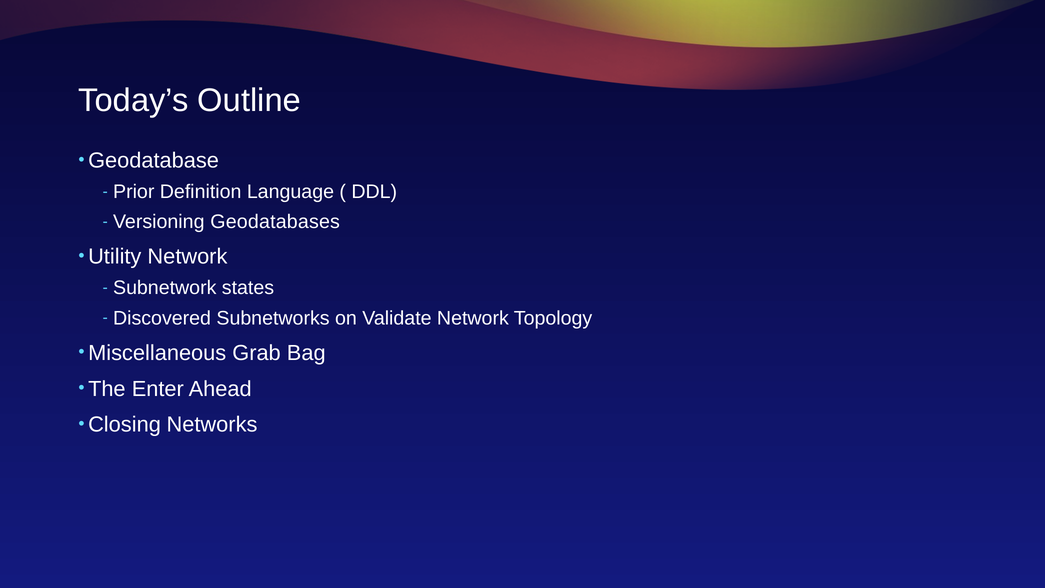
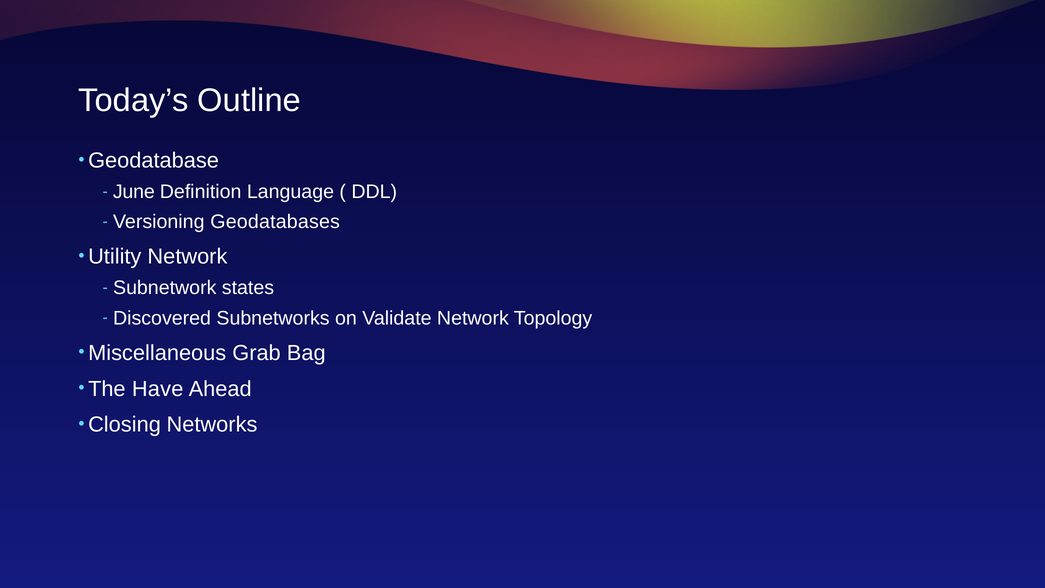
Prior: Prior -> June (134, 192)
Enter: Enter -> Have (158, 389)
